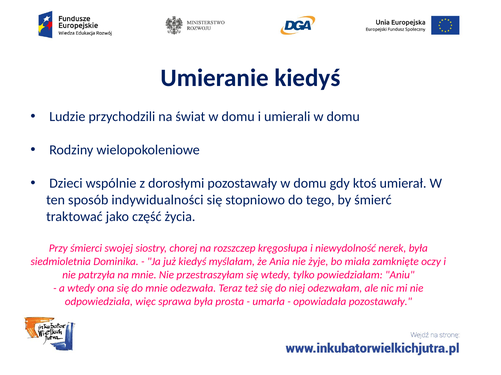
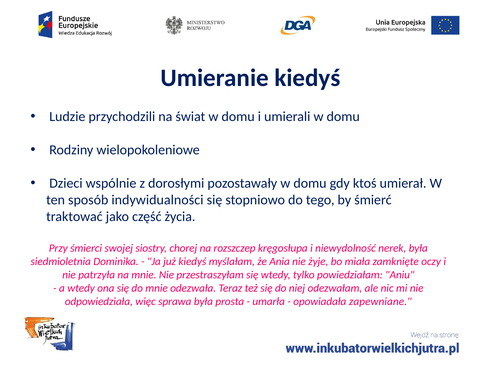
opowiadała pozostawały: pozostawały -> zapewniane (380, 302)
